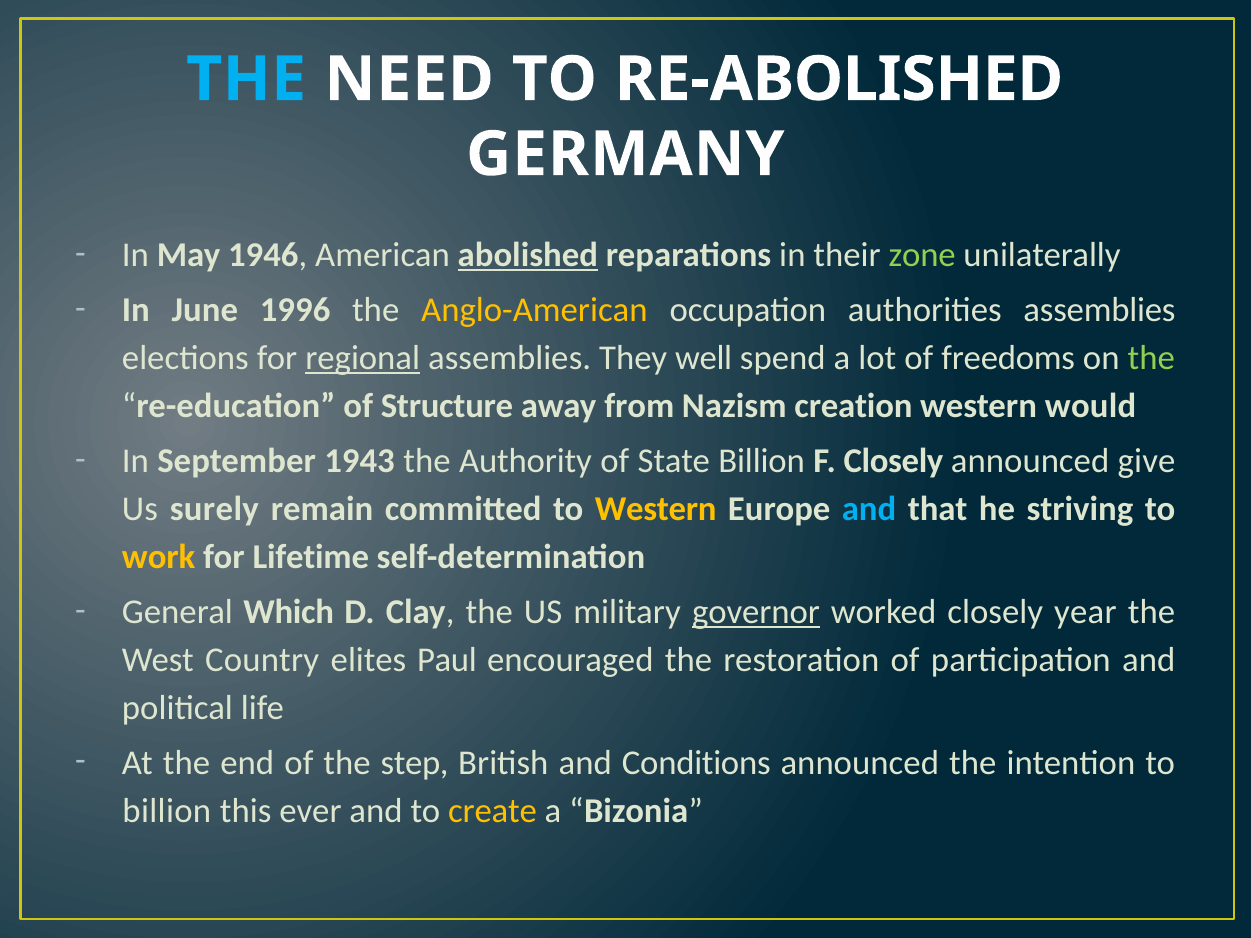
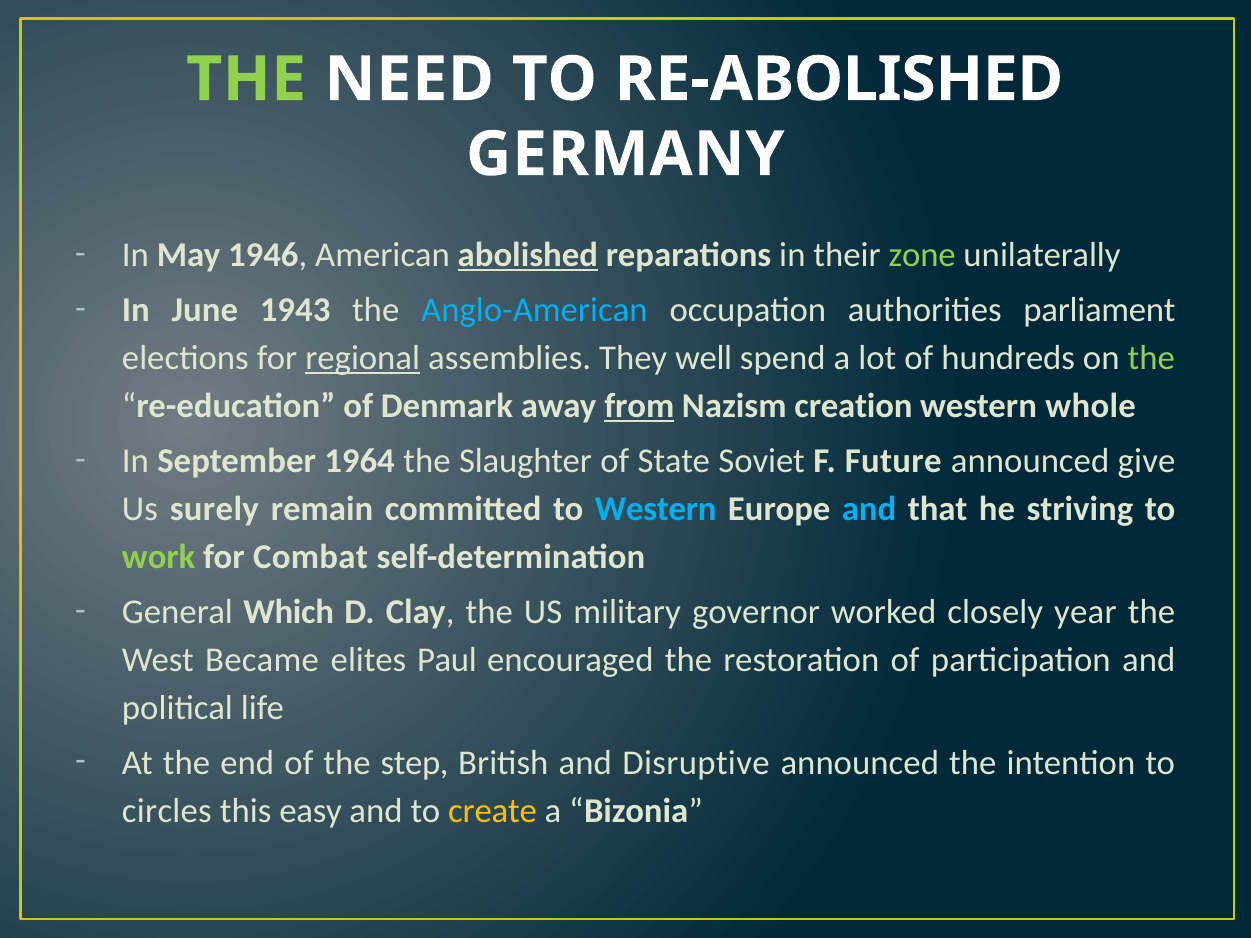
THE colour: light blue -> light green (246, 79)
1996: 1996 -> 1943 (295, 310)
Anglo-American colour: yellow -> light blue (534, 310)
authorities assemblies: assemblies -> parliament (1100, 310)
freedoms: freedoms -> hundreds (1008, 358)
Structure: Structure -> Denmark (447, 406)
from underline: none -> present (639, 406)
would: would -> whole (1091, 406)
1943: 1943 -> 1964 (360, 461)
Authority: Authority -> Slaughter (525, 461)
State Billion: Billion -> Soviet (762, 461)
F Closely: Closely -> Future (893, 461)
Western colour: yellow -> light blue (656, 509)
work colour: yellow -> light green (159, 557)
Lifetime: Lifetime -> Combat (310, 557)
governor underline: present -> none (756, 612)
Country: Country -> Became (262, 660)
Conditions: Conditions -> Disruptive (696, 763)
billion: billion -> circles (167, 811)
ever: ever -> easy (311, 811)
